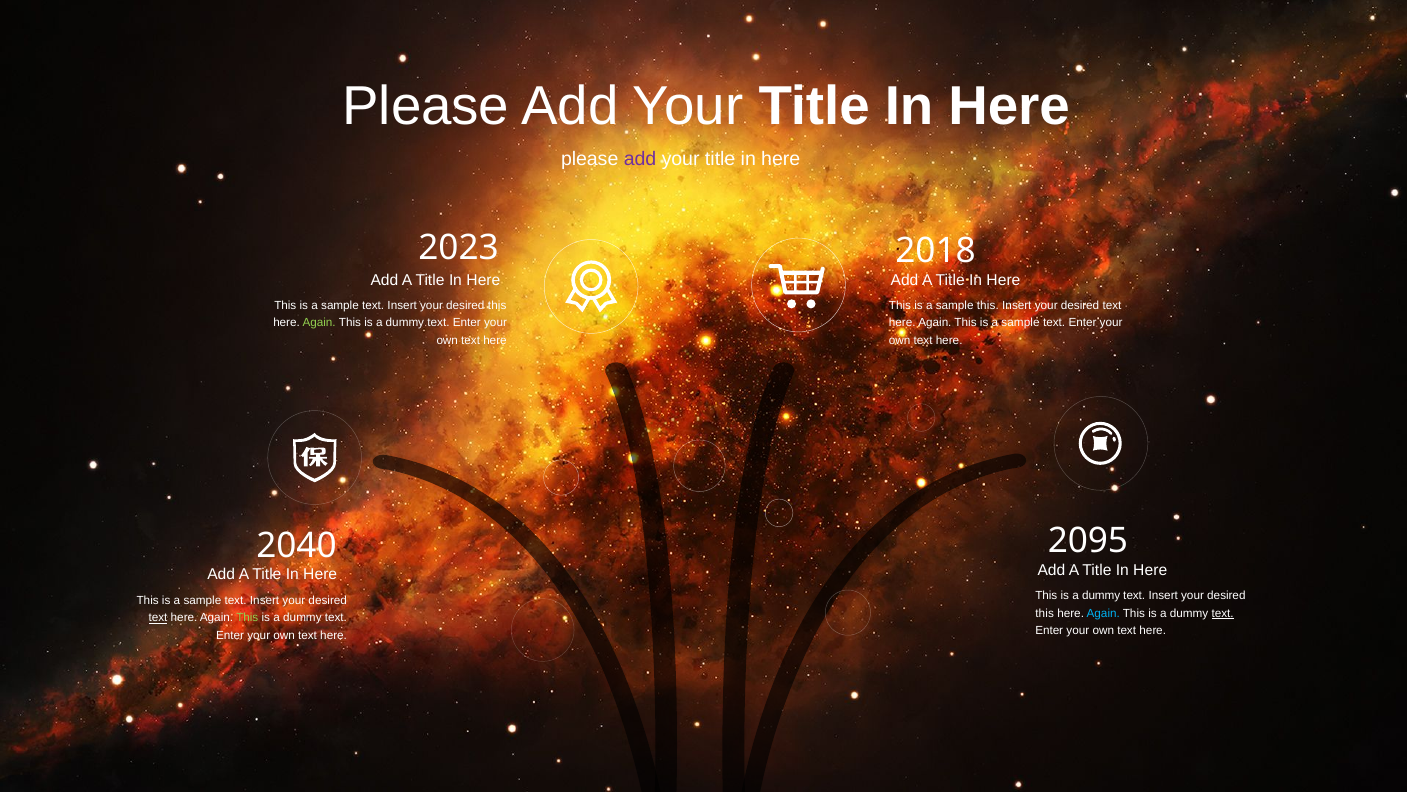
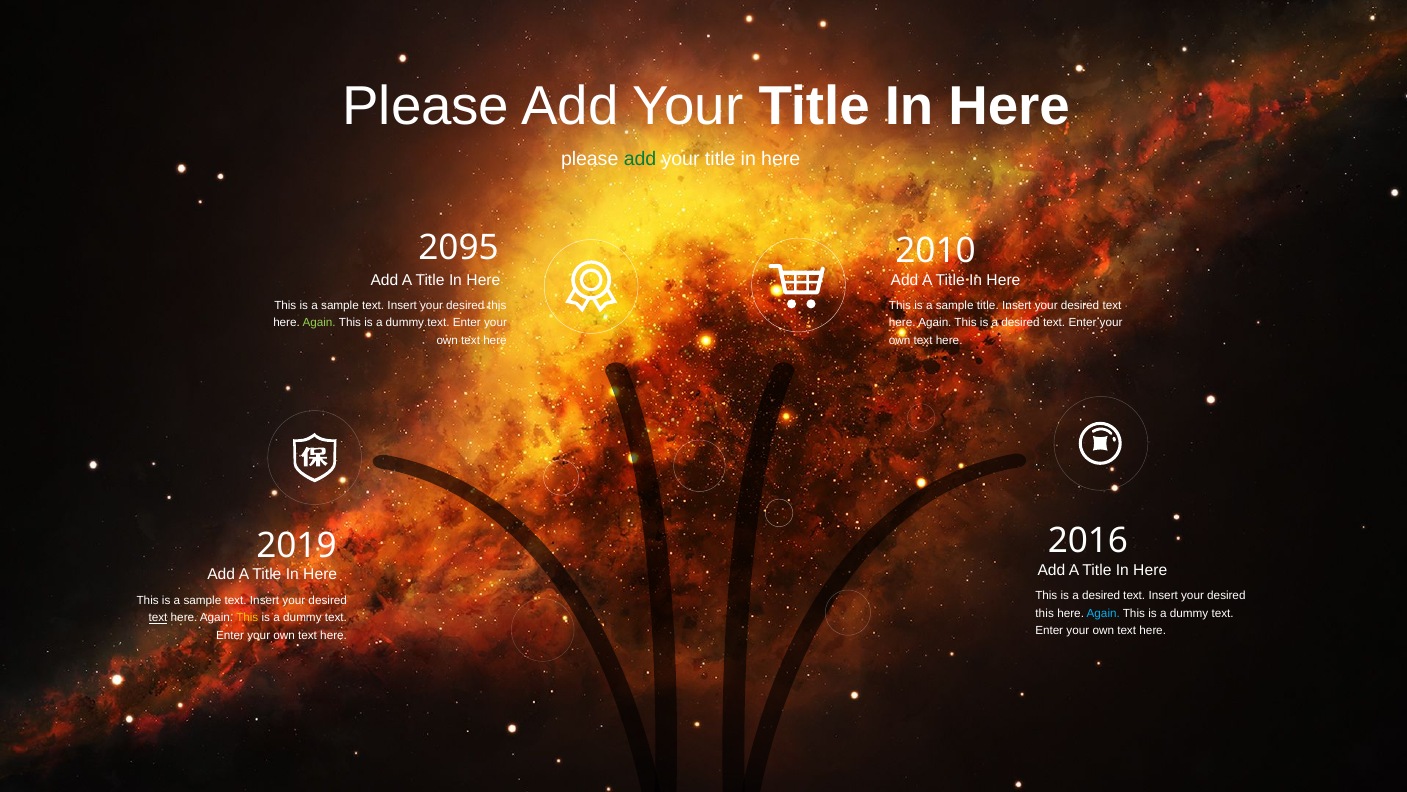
add colour: purple -> green (640, 159)
2023: 2023 -> 2095 (459, 248)
2018: 2018 -> 2010 (936, 251)
sample this: this -> title (988, 305)
sample: sample -> desired (1021, 323)
2095: 2095 -> 2016 (1088, 541)
2040: 2040 -> 2019 (296, 545)
dummy: dummy -> desired (1101, 595)
text underline: present -> none (1223, 613)
This colour: light green -> yellow (247, 617)
